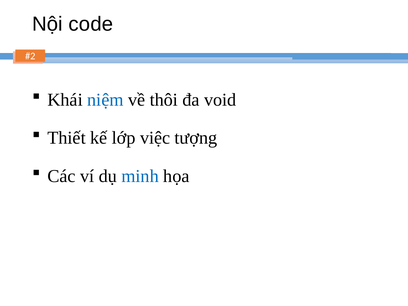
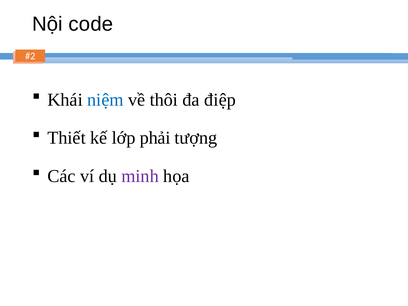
void: void -> điệp (220, 100)
việc: việc -> phải (155, 138)
minh colour: blue -> purple (140, 176)
